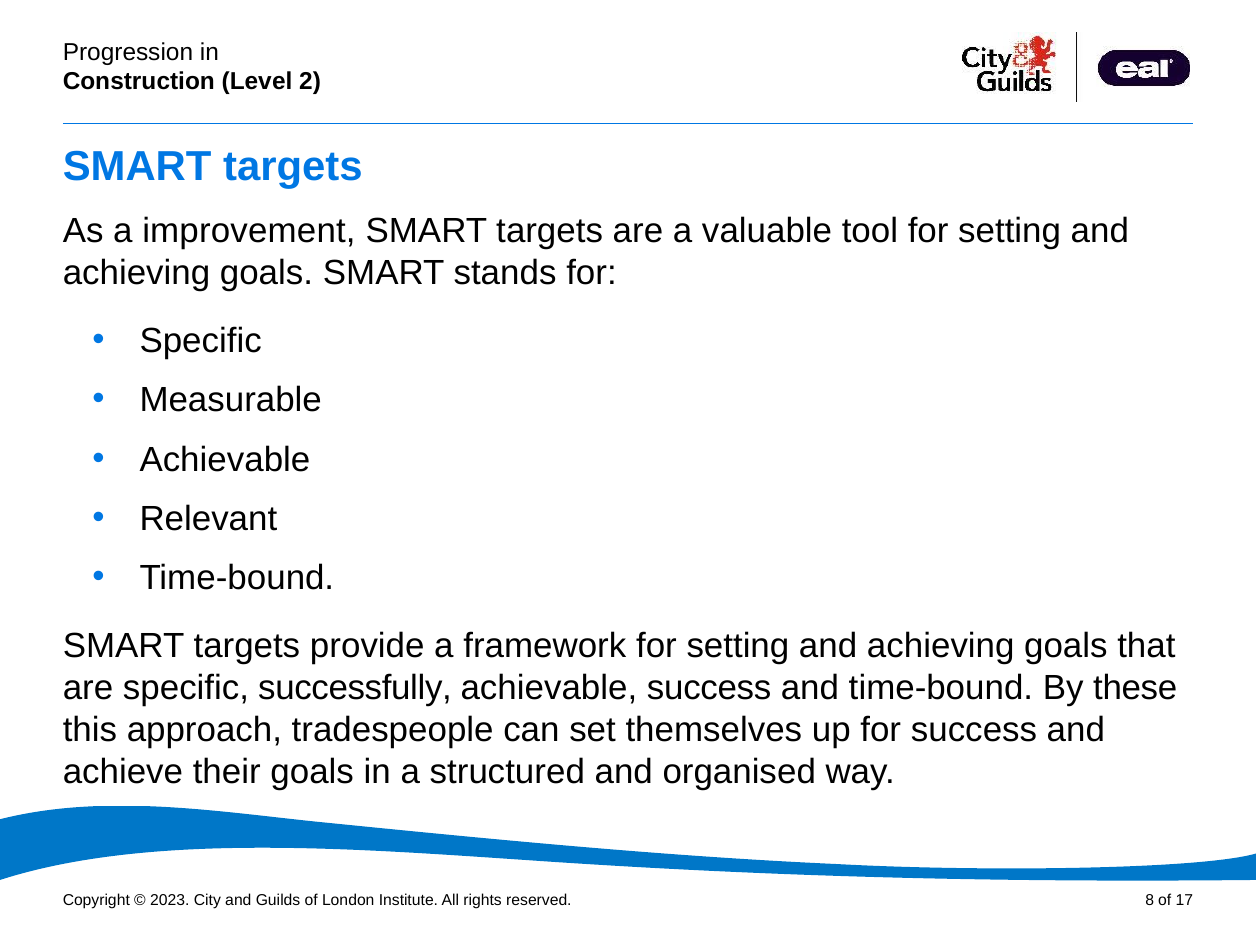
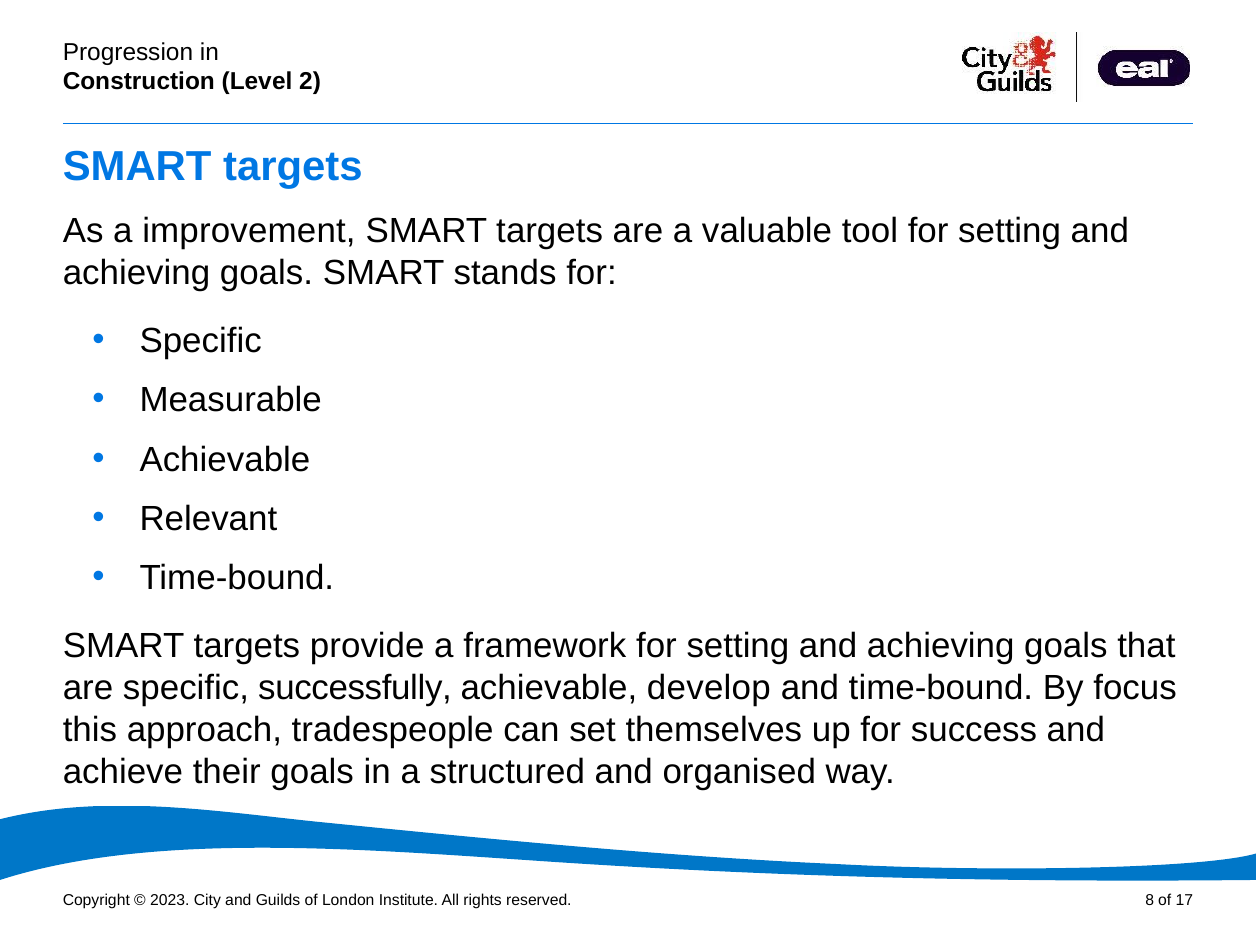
achievable success: success -> develop (709, 688)
these: these -> focus (1135, 688)
